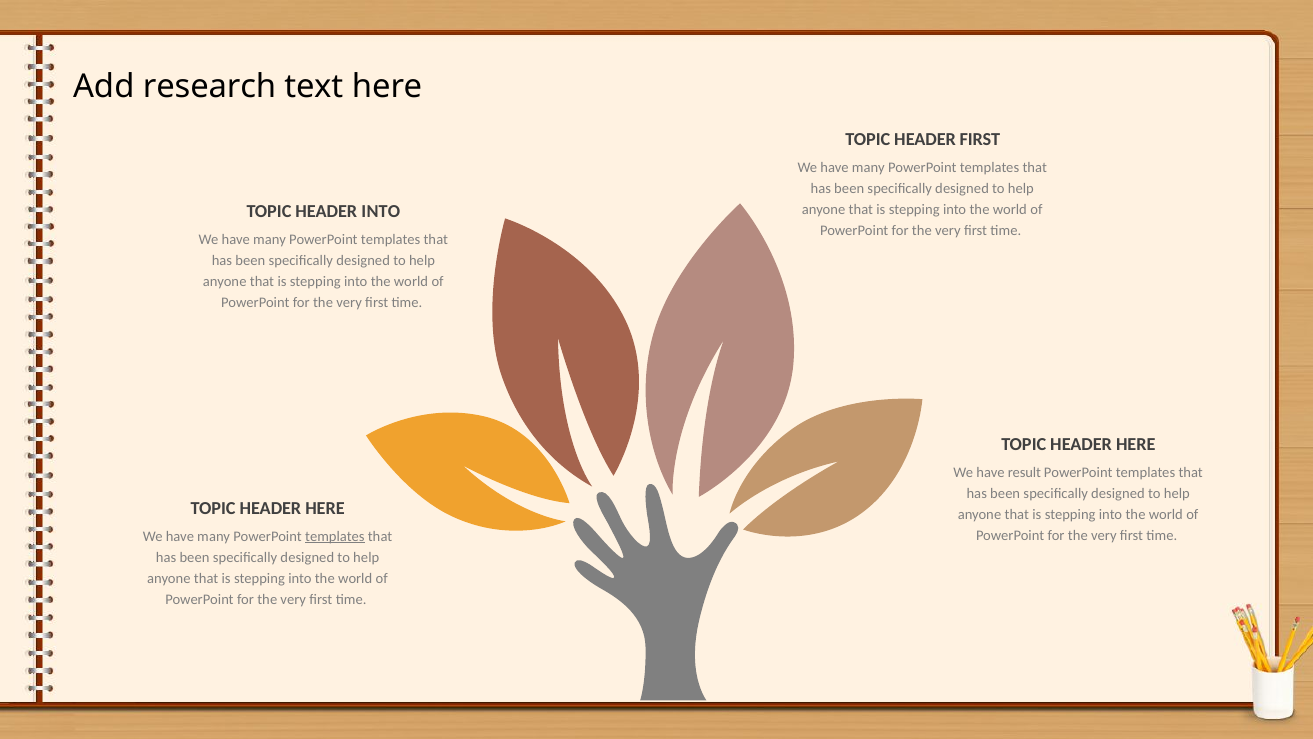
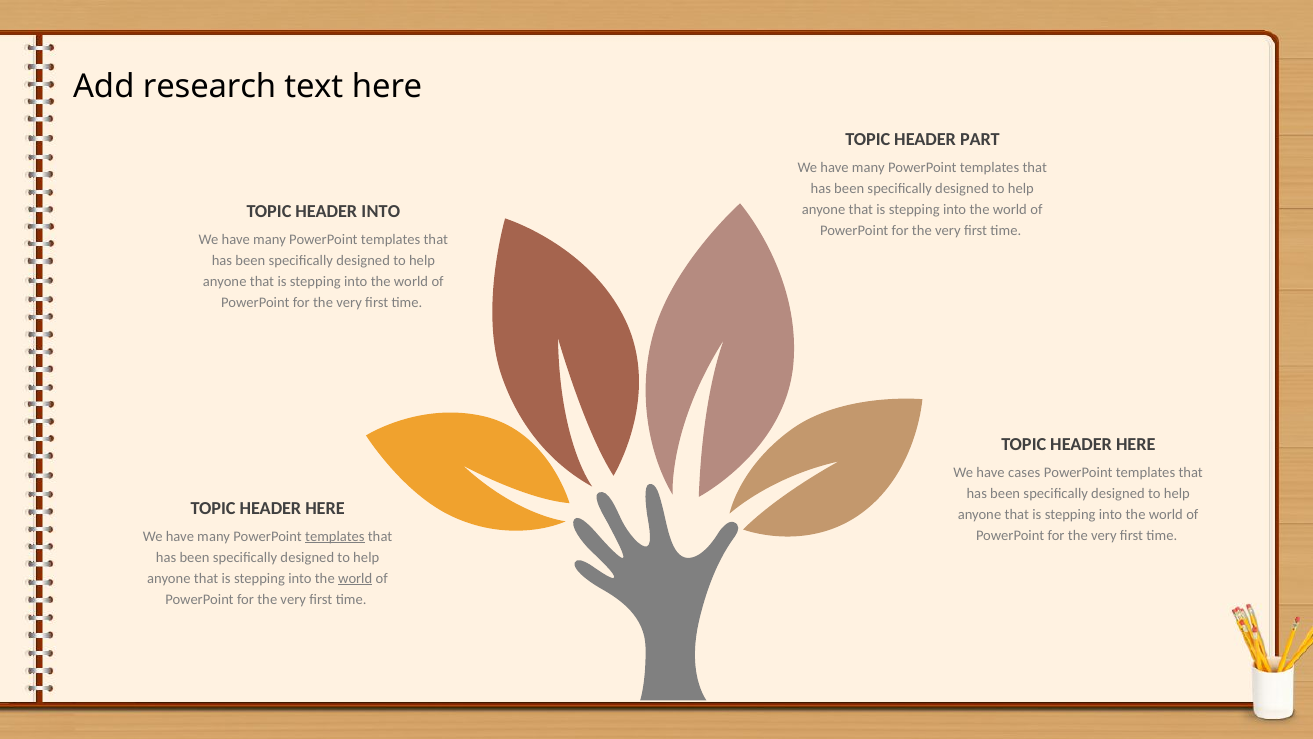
HEADER FIRST: FIRST -> PART (980, 139)
result: result -> cases (1024, 473)
world underline: none -> present (355, 578)
